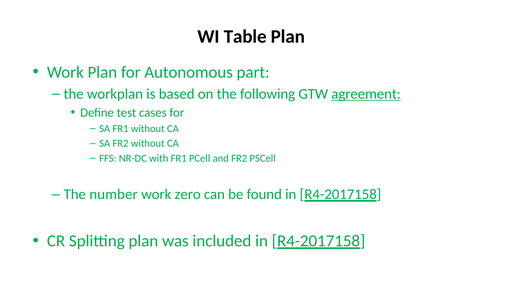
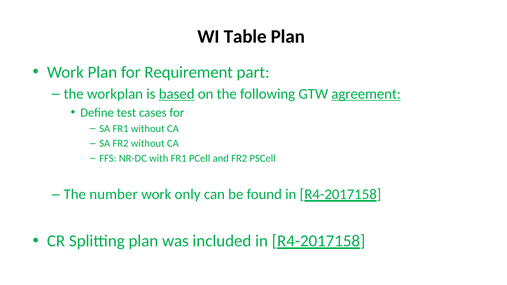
Autonomous: Autonomous -> Requirement (189, 72)
based underline: none -> present (177, 94)
zero: zero -> only (188, 195)
